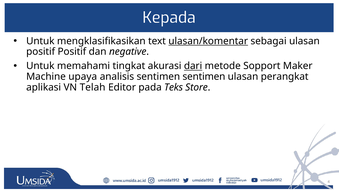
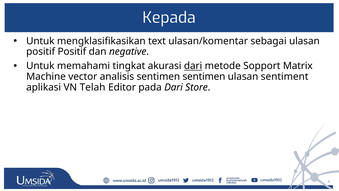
ulasan/komentar underline: present -> none (208, 41)
Maker: Maker -> Matrix (298, 66)
upaya: upaya -> vector (83, 76)
perangkat: perangkat -> sentiment (285, 76)
pada Teks: Teks -> Dari (174, 87)
